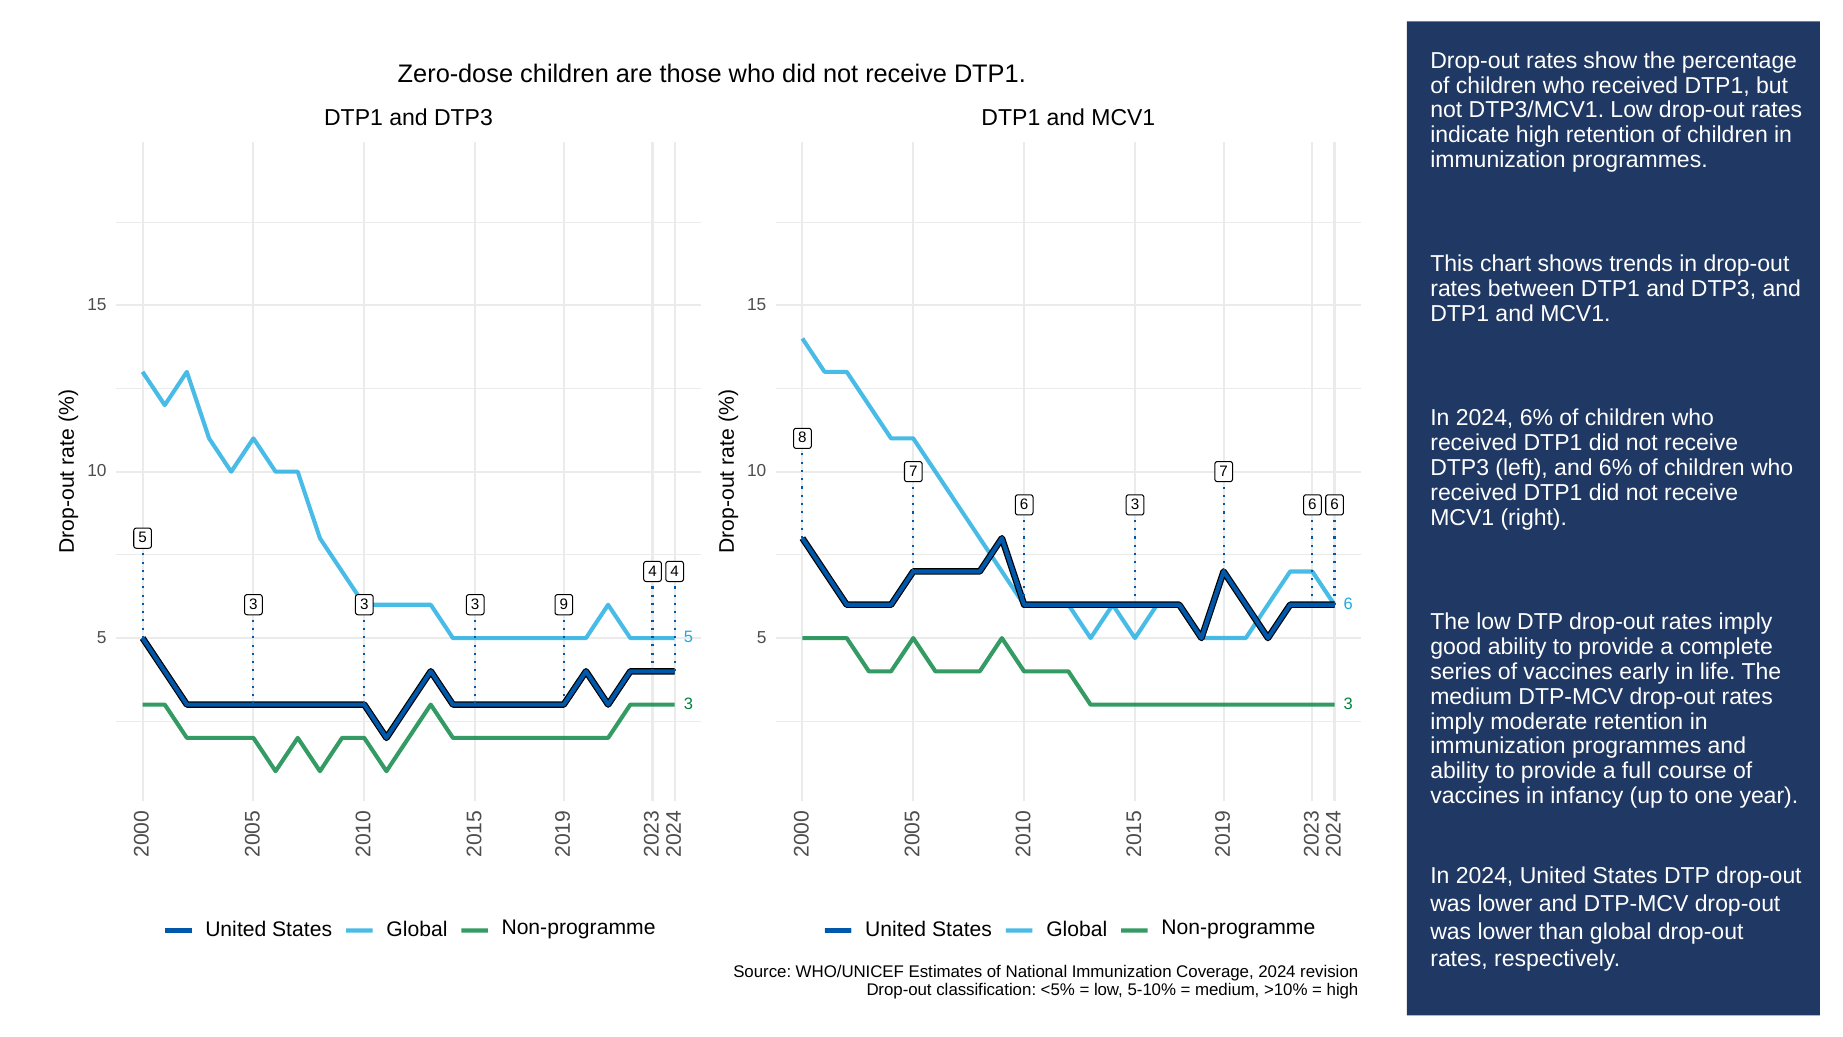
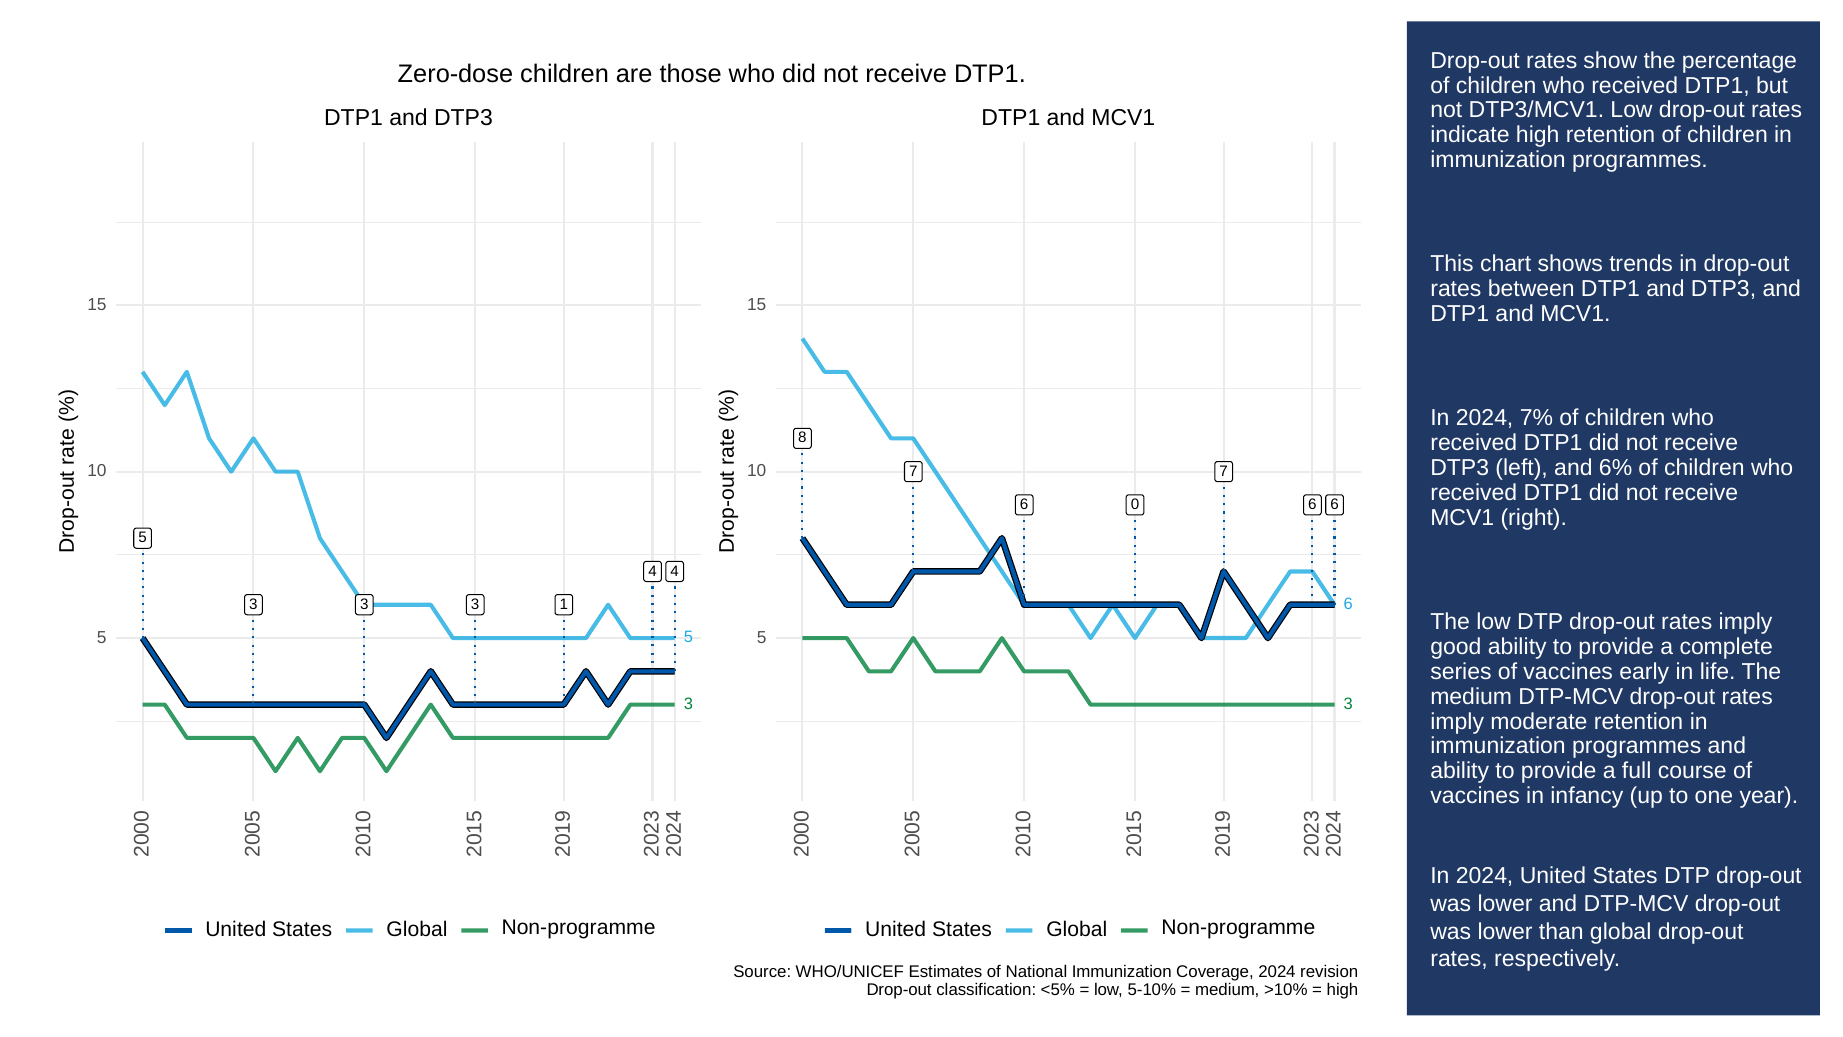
2024 6%: 6% -> 7% (1536, 418)
3: 3 -> 0 (1135, 504)
3 9: 9 -> 1 (564, 604)
